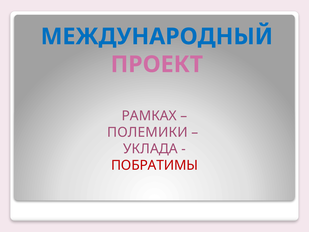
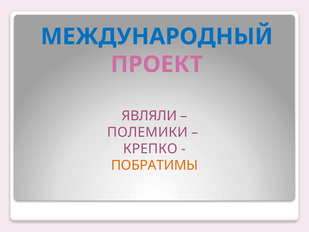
РАМКАХ: РАМКАХ -> ЯВЛЯЛИ (149, 116)
УКЛАДА: УКЛАДА -> КРЕПКО (150, 149)
ПОБРАТИМЫ colour: red -> orange (155, 165)
